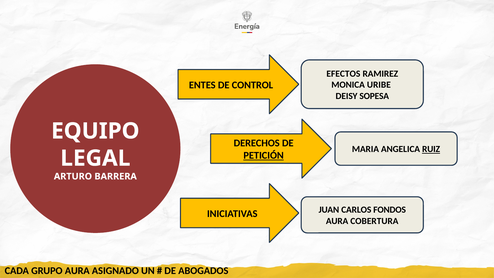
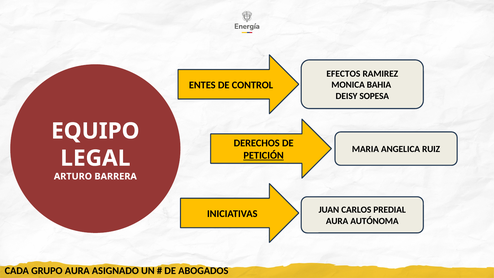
URIBE: URIBE -> BAHIA (379, 85)
RUIZ underline: present -> none (431, 149)
FONDOS: FONDOS -> PREDIAL (390, 210)
COBERTURA: COBERTURA -> AUTÓNOMA (374, 221)
